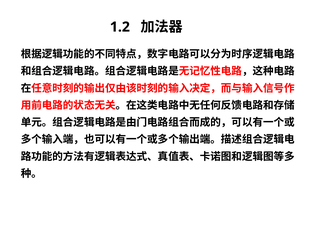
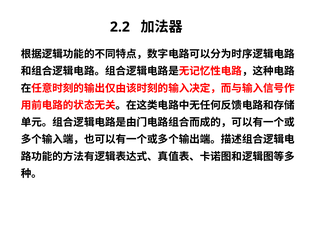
1.2: 1.2 -> 2.2 (120, 27)
